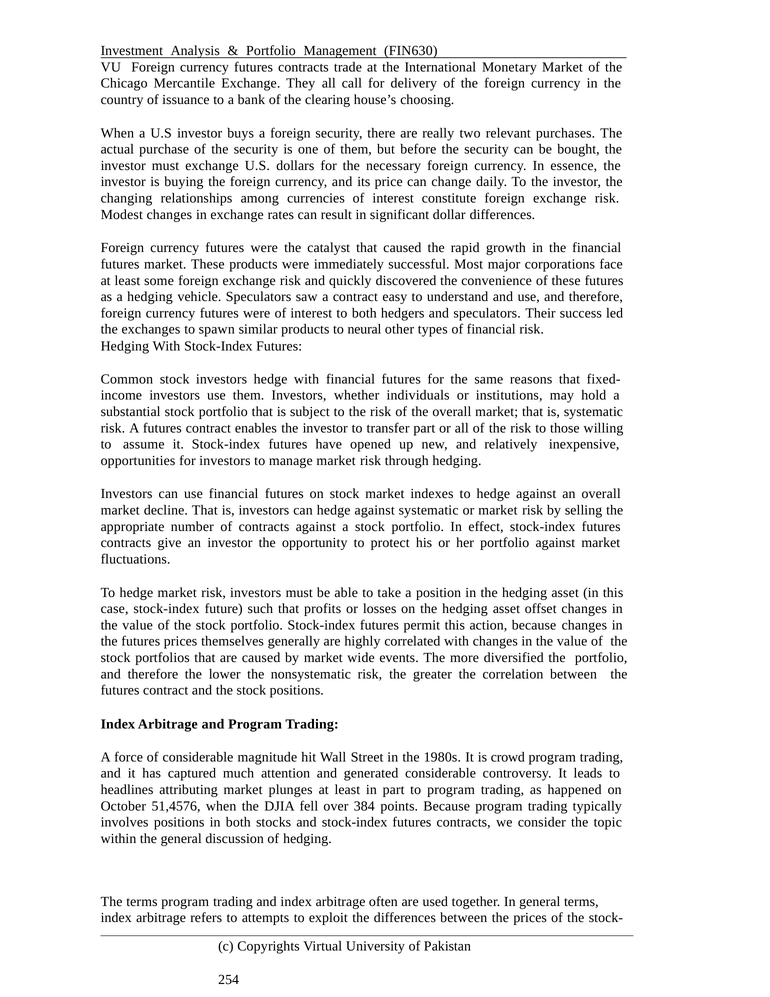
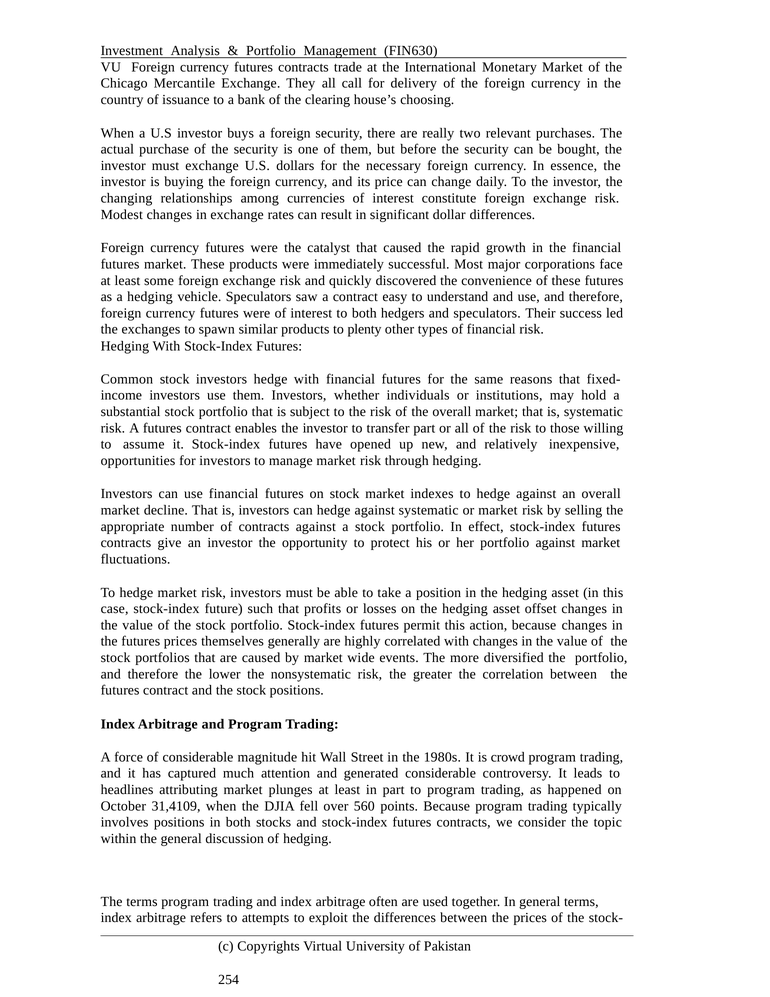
neural: neural -> plenty (364, 329)
51,4576: 51,4576 -> 31,4109 (176, 806)
384: 384 -> 560 (364, 806)
